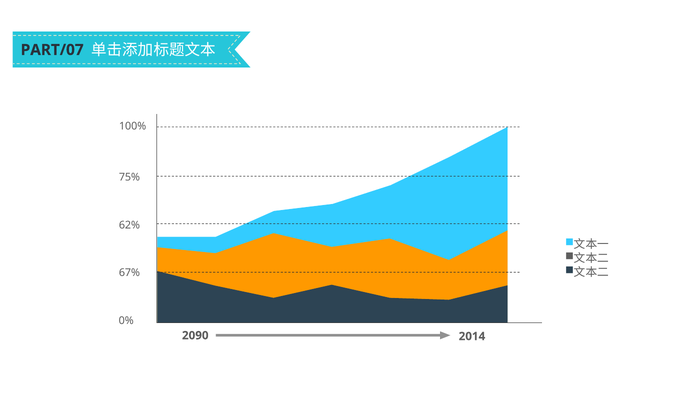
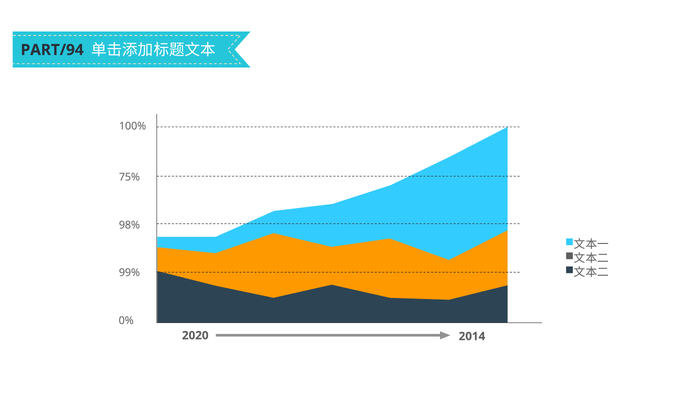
PART/07: PART/07 -> PART/94 (52, 50)
62%: 62% -> 98% (129, 225)
67%: 67% -> 99% (129, 273)
2090: 2090 -> 2020 (195, 336)
